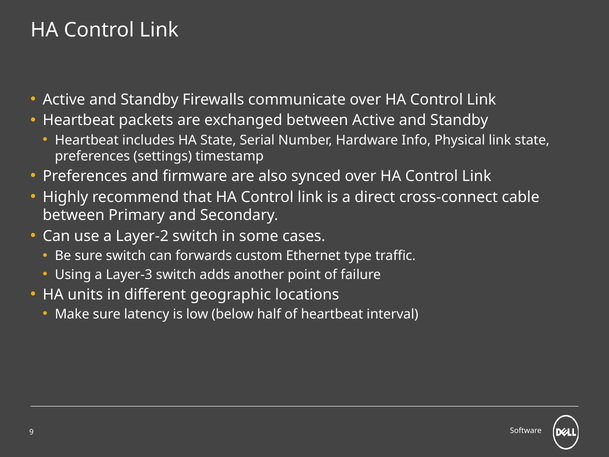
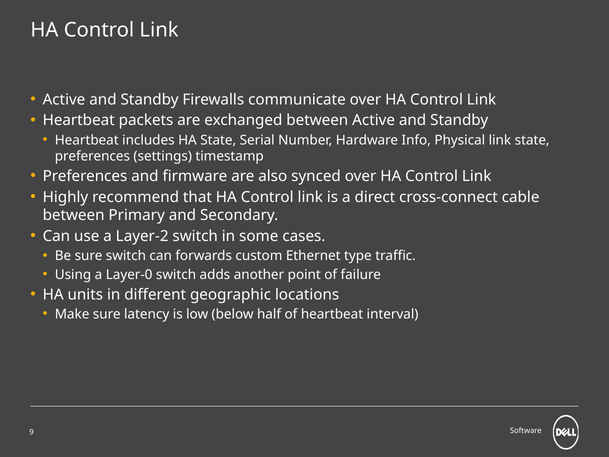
Layer-3: Layer-3 -> Layer-0 (129, 274)
